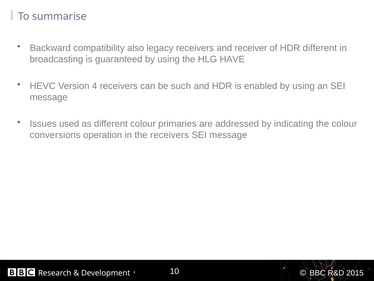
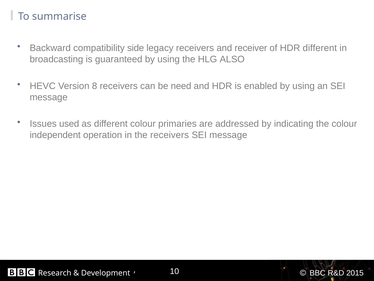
also: also -> side (136, 48)
HAVE: HAVE -> ALSO (232, 59)
4: 4 -> 8 (95, 86)
such: such -> need (181, 86)
conversions: conversions -> independent (55, 135)
